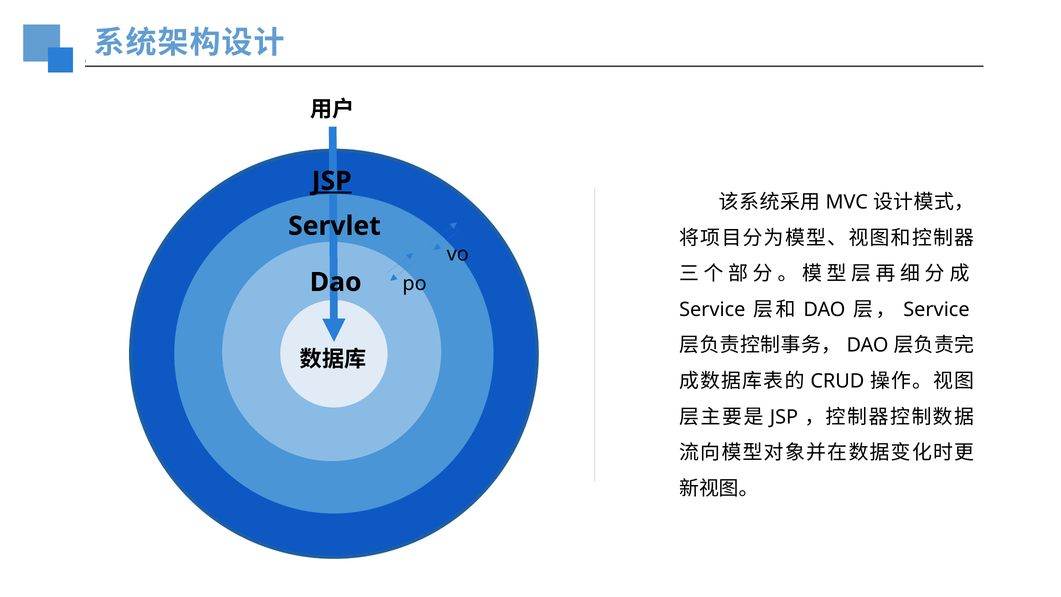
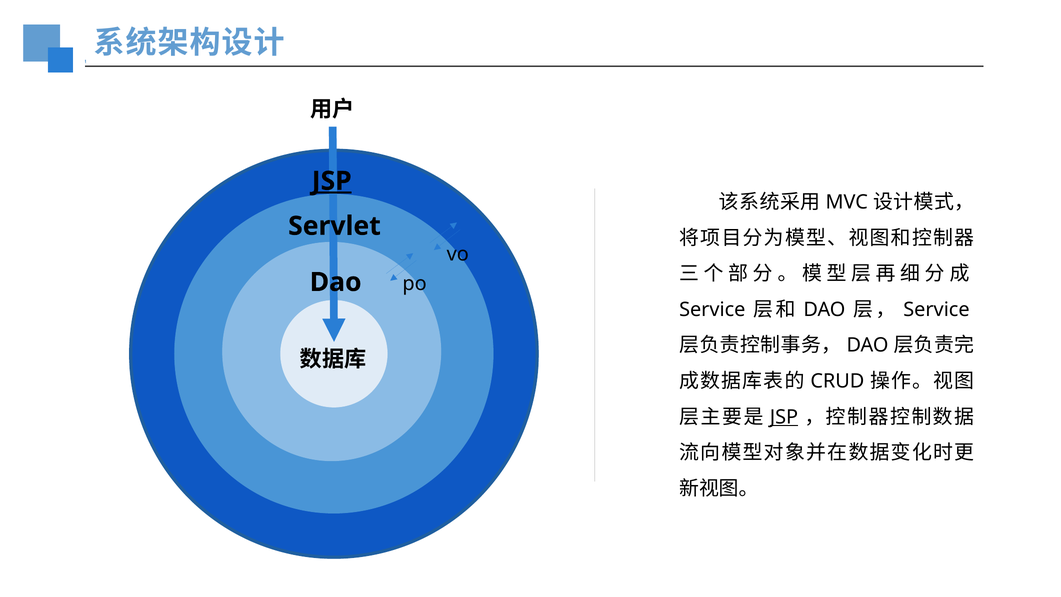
JSP underline: none -> present (784, 417)
